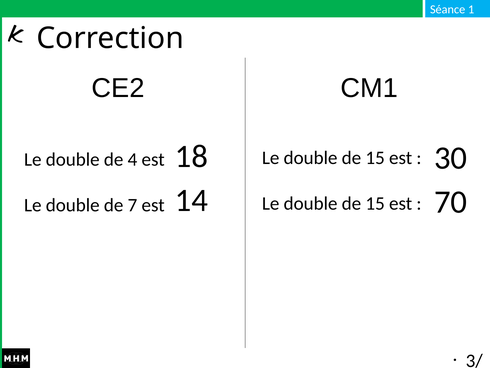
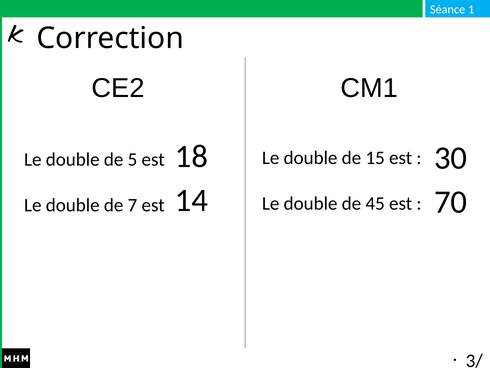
4: 4 -> 5 (132, 159)
15: 15 -> 45 (375, 203)
